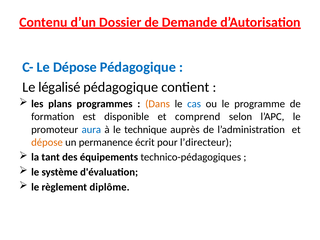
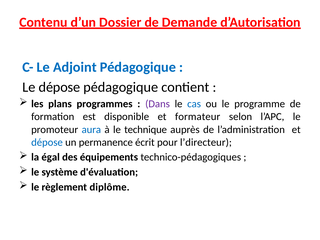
Le Dépose: Dépose -> Adjoint (75, 67)
Le légalisé: légalisé -> dépose (59, 87)
Dans colour: orange -> purple (158, 104)
comprend: comprend -> formateur (198, 117)
dépose colour: orange -> blue (47, 142)
tant: tant -> égal (51, 157)
